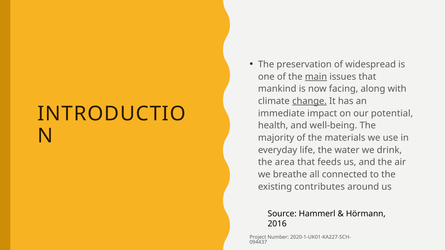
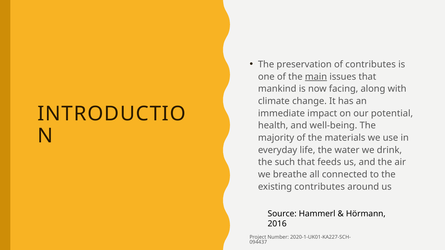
of widespread: widespread -> contributes (371, 65)
change underline: present -> none (309, 101)
area: area -> such (285, 162)
